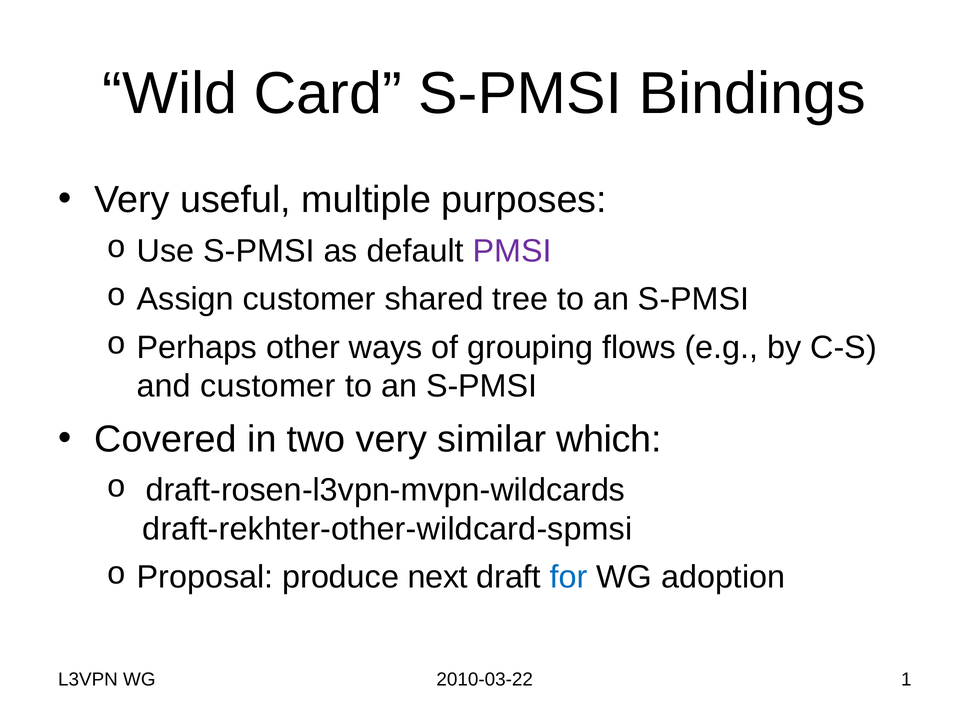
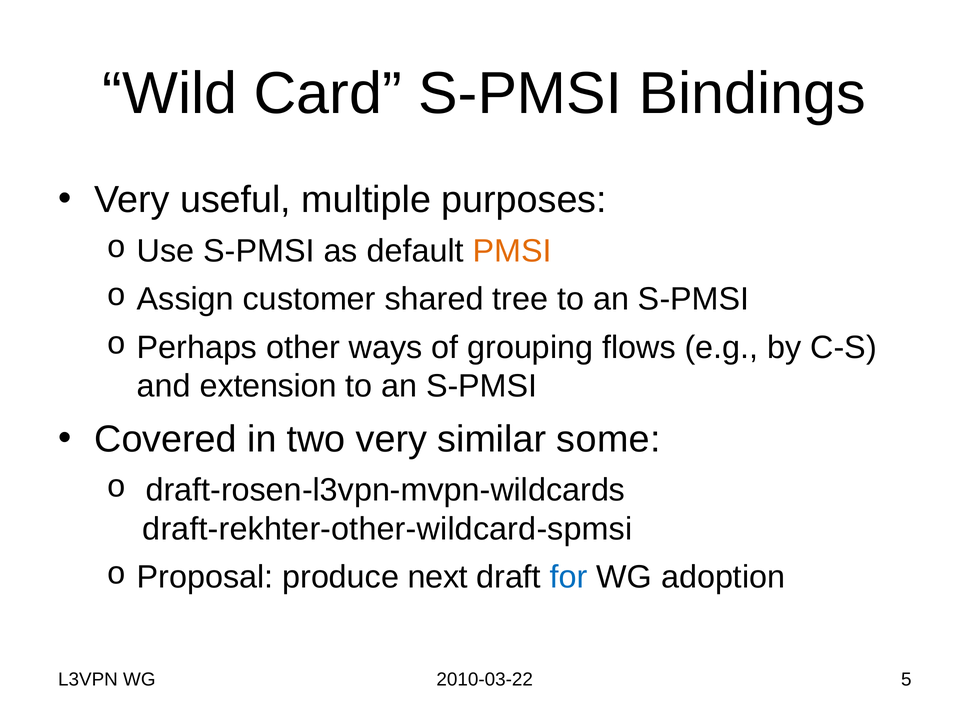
PMSI colour: purple -> orange (512, 251)
and customer: customer -> extension (268, 386)
which: which -> some (609, 440)
1: 1 -> 5 (906, 680)
